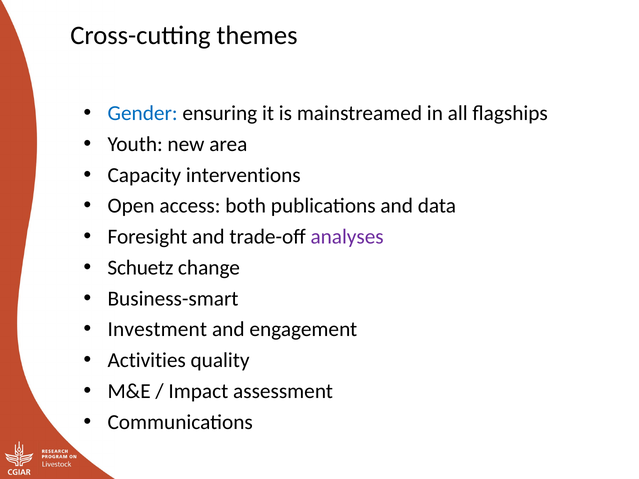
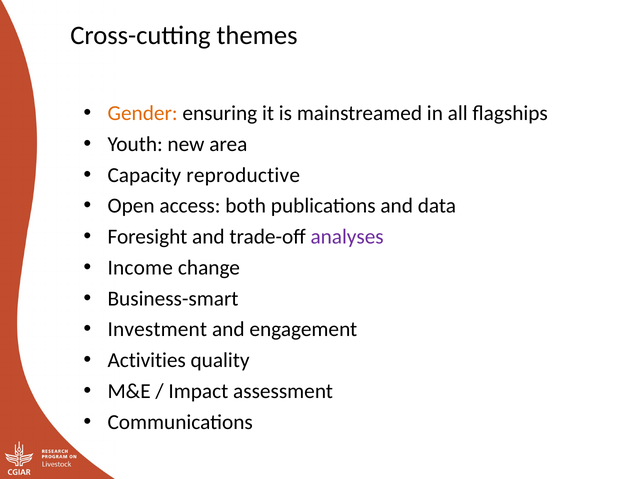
Gender colour: blue -> orange (143, 113)
interventions: interventions -> reproductive (243, 175)
Schuetz: Schuetz -> Income (140, 268)
